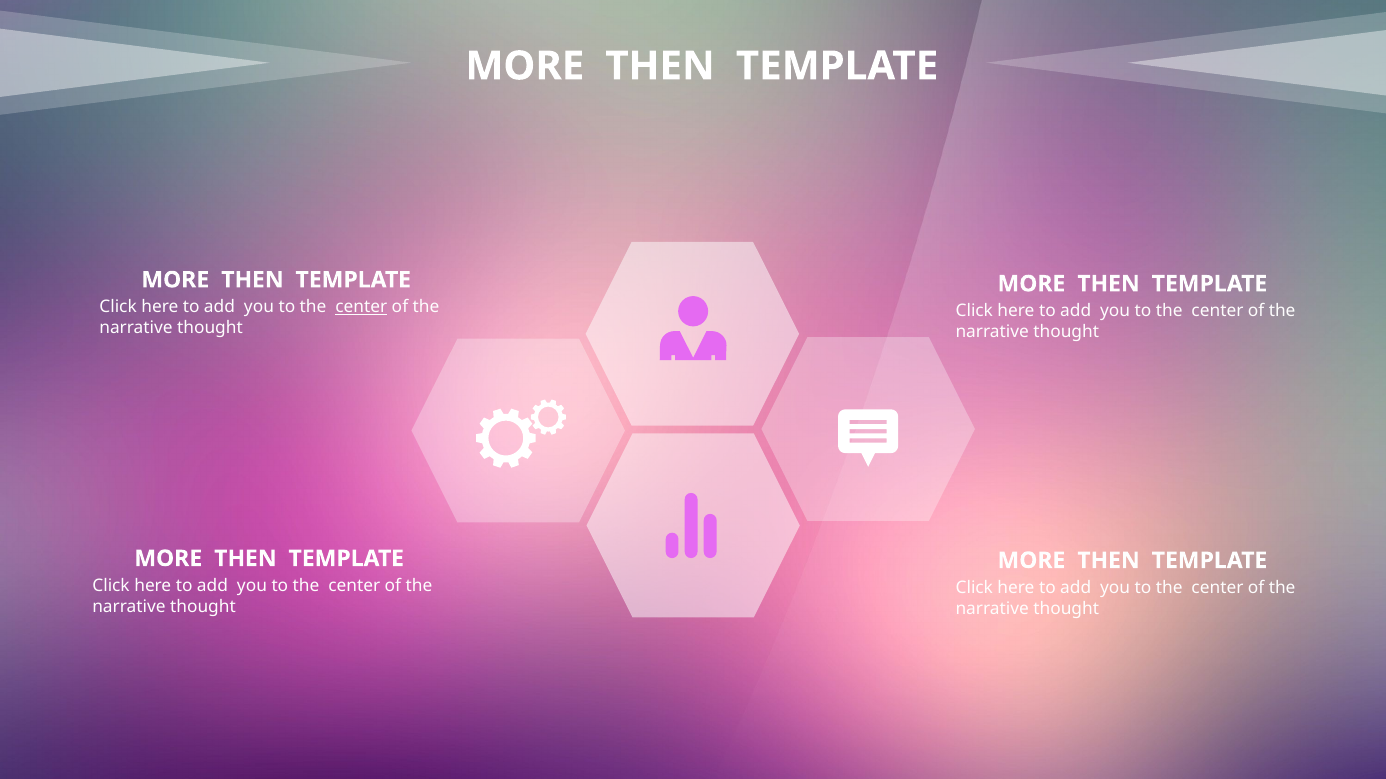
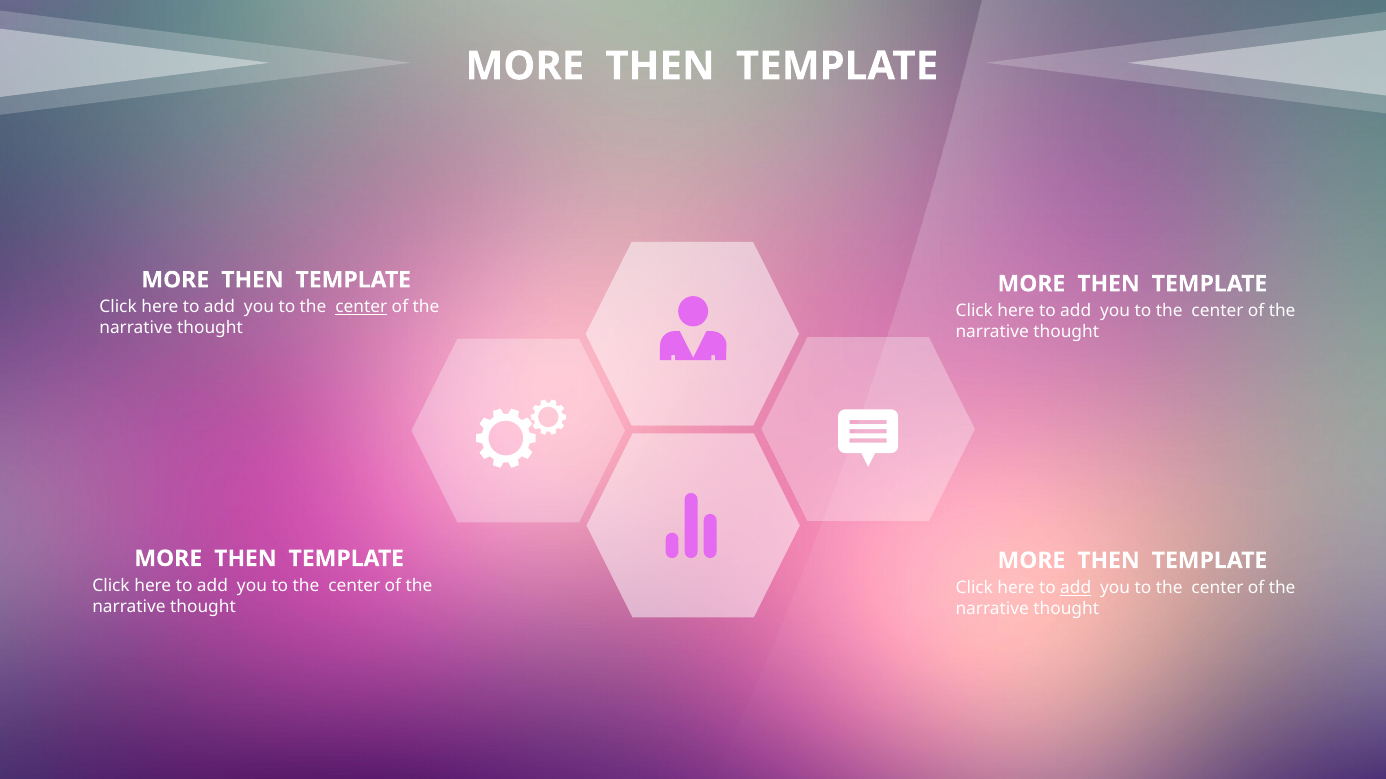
add underline: none -> present (1076, 588)
